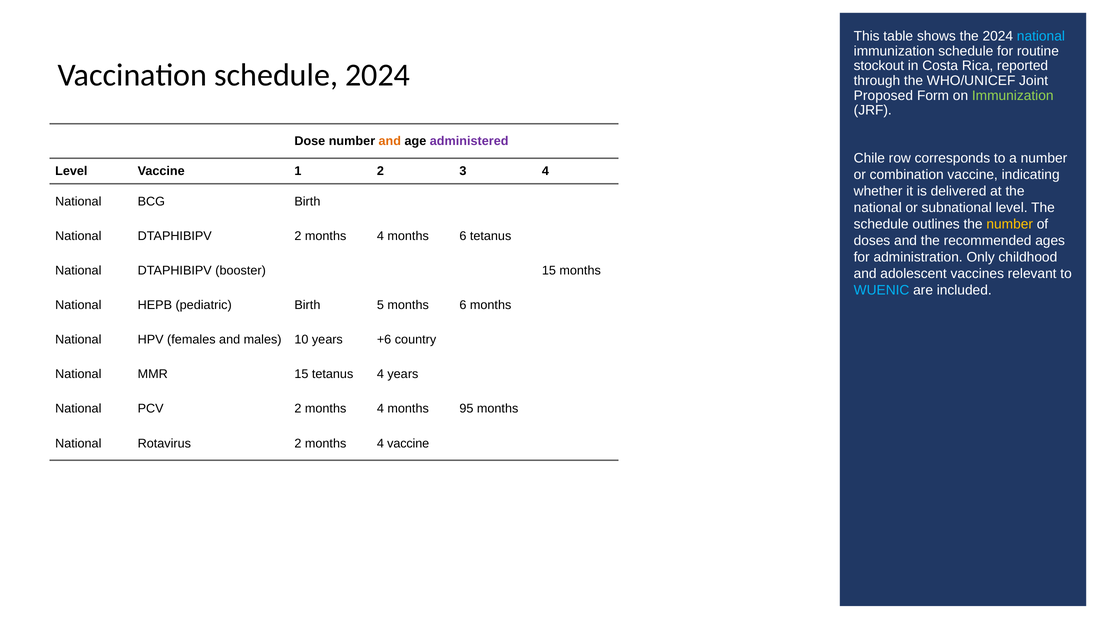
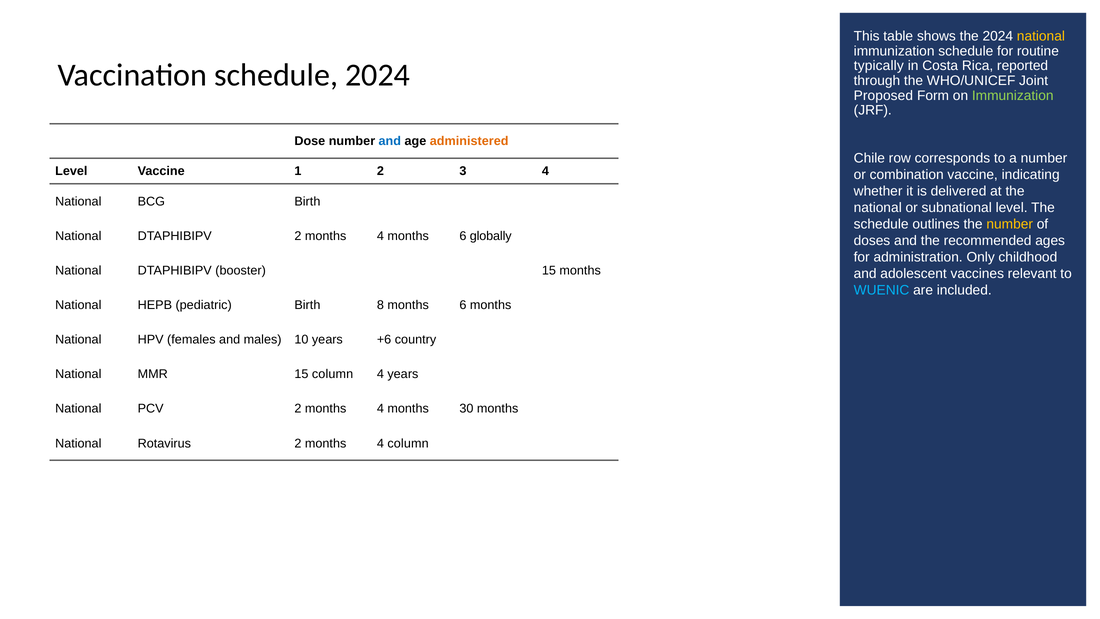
national colour: light blue -> yellow (1041, 36)
stockout: stockout -> typically (879, 66)
and colour: orange -> blue (390, 141)
administered colour: purple -> orange (469, 141)
6 tetanus: tetanus -> globally (491, 236)
5: 5 -> 8 (380, 305)
15 tetanus: tetanus -> column (333, 374)
95: 95 -> 30 (466, 409)
4 vaccine: vaccine -> column (408, 443)
